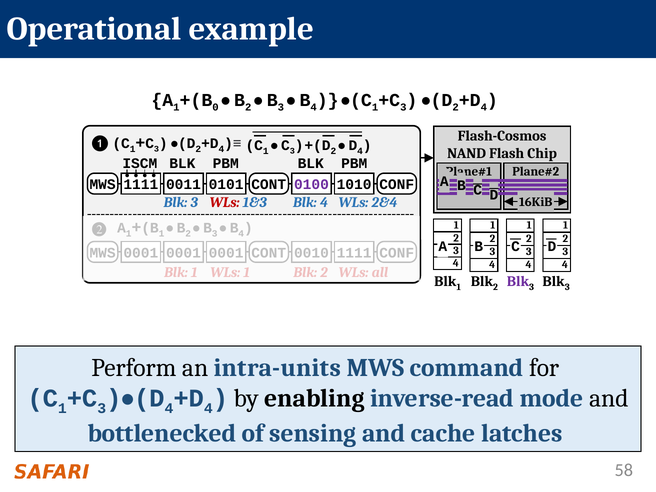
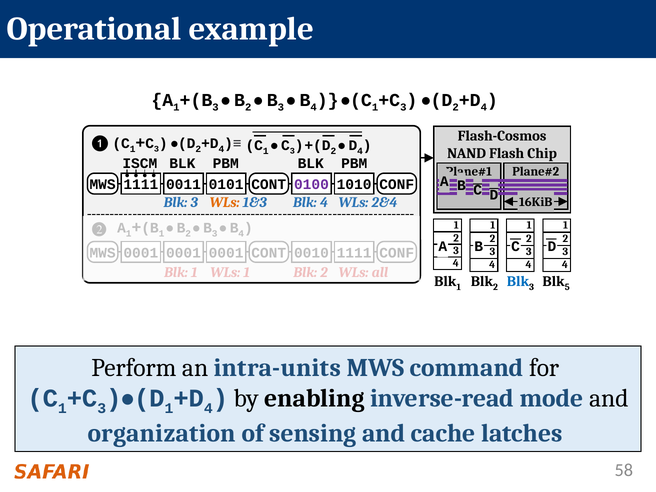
0: 0 -> 3 (216, 107)
WLs colour: red -> orange (225, 203)
Blk colour: purple -> blue (518, 281)
3: 3 -> 5 (567, 287)
4: 4 -> 1 (169, 408)
bottlenecked: bottlenecked -> organization (162, 433)
